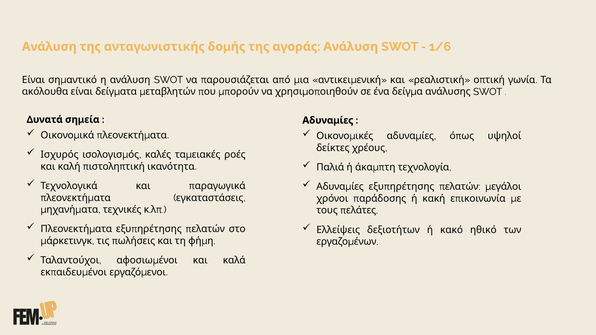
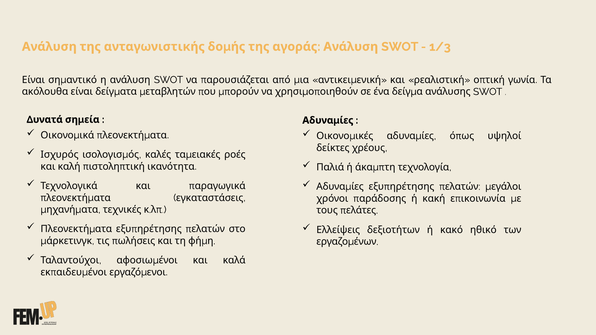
1/6: 1/6 -> 1/3 (440, 47)
